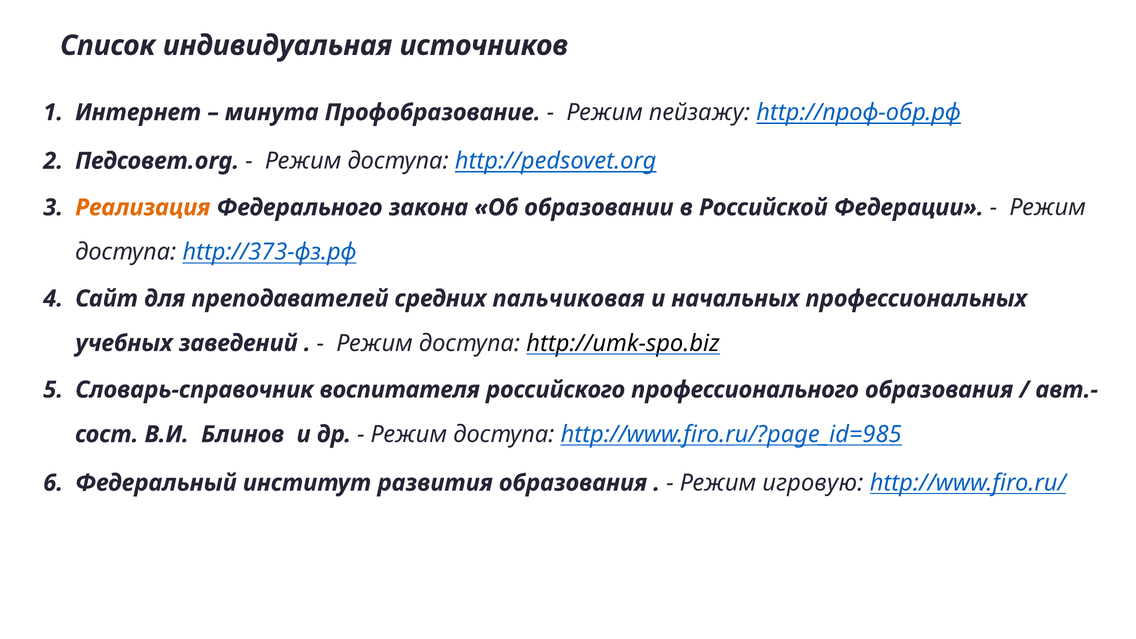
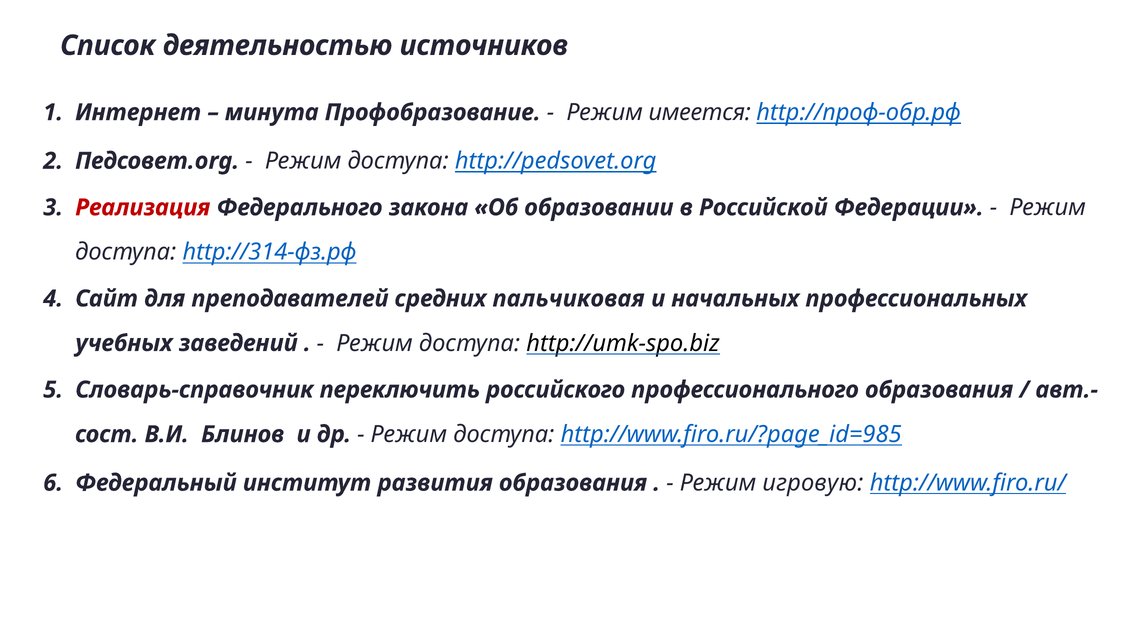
индивидуальная: индивидуальная -> деятельностью (278, 46)
пейзажу: пейзажу -> имеется (700, 112)
Реализация colour: orange -> red (143, 207)
http://373-фз.рф: http://373-фз.рф -> http://314-фз.рф (269, 252)
воспитателя: воспитателя -> переключить (400, 390)
